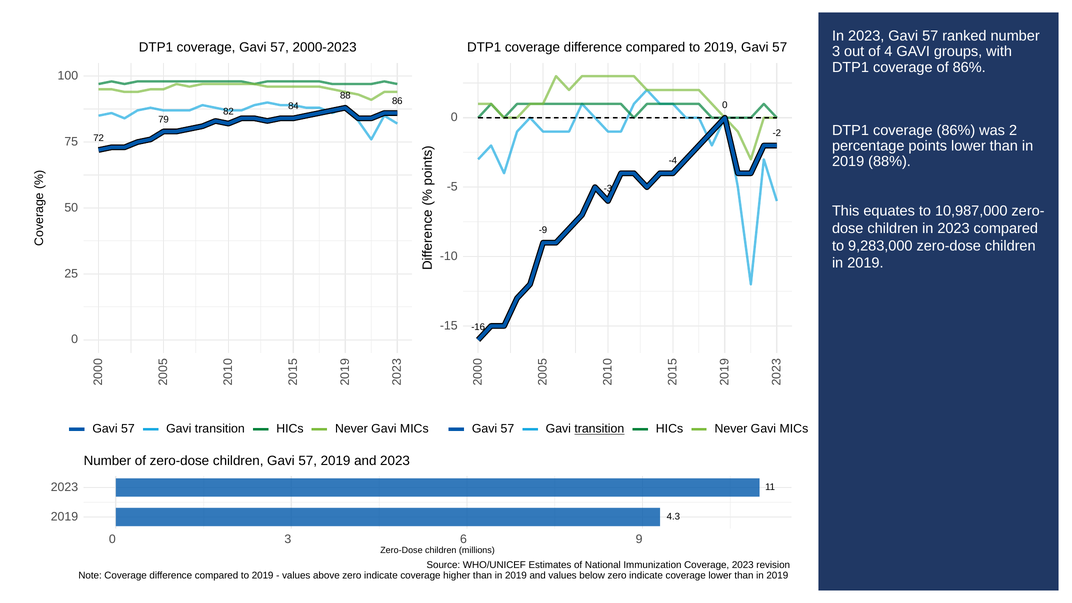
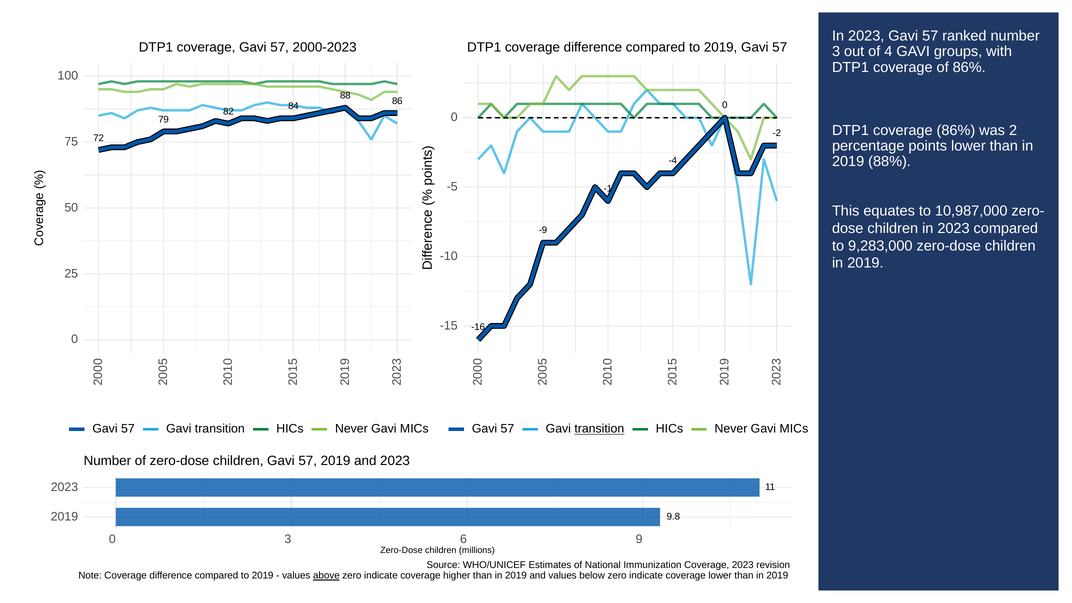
-3: -3 -> -1 (608, 188)
4.3: 4.3 -> 9.8 (673, 517)
above underline: none -> present (326, 576)
